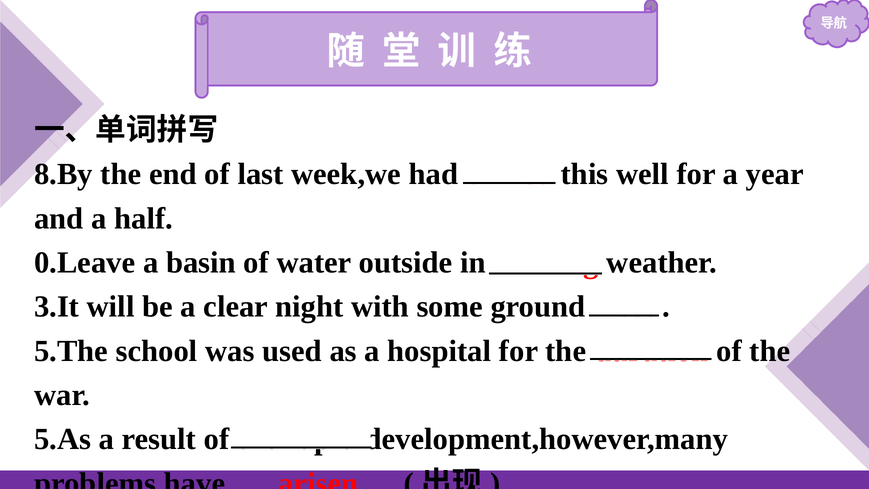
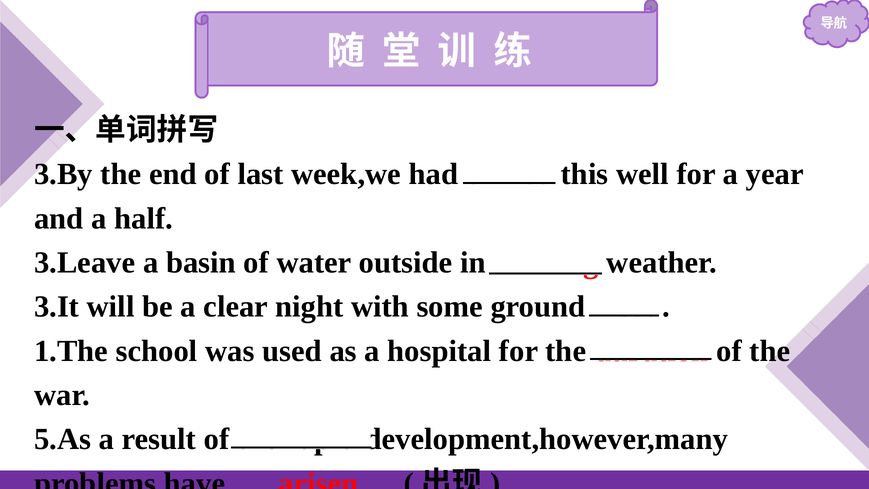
8.By: 8.By -> 3.By (63, 174)
0.Leave: 0.Leave -> 3.Leave (85, 263)
5.The: 5.The -> 1.The (71, 351)
